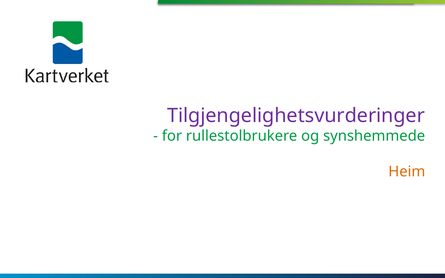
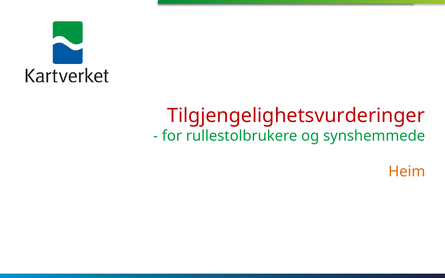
Tilgjengelighetsvurderinger colour: purple -> red (296, 116)
